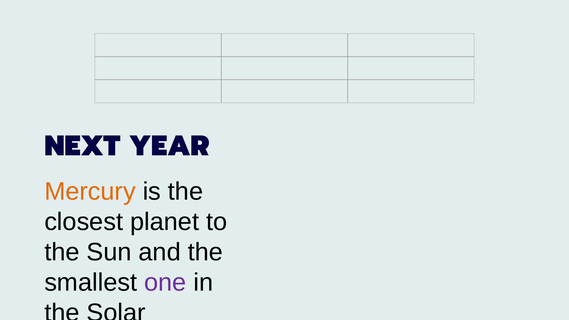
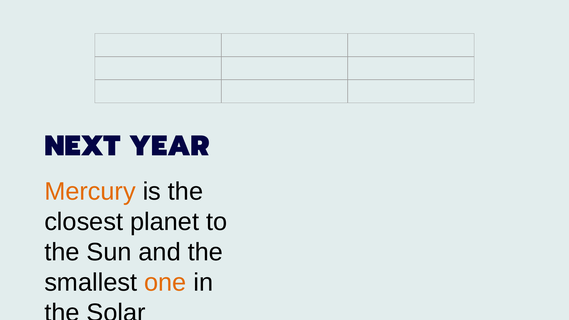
one colour: purple -> orange (165, 283)
